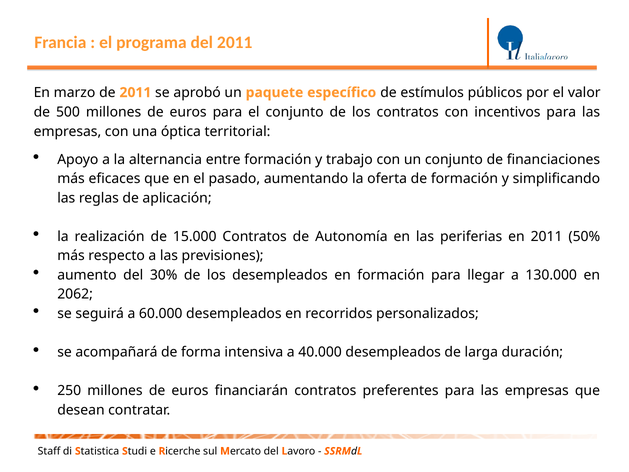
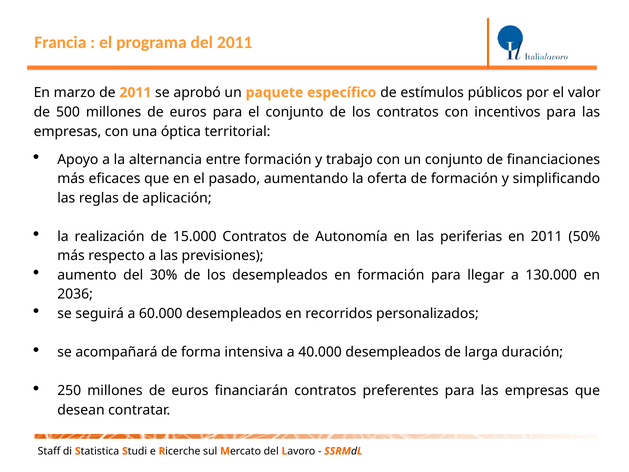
2062: 2062 -> 2036 (75, 294)
